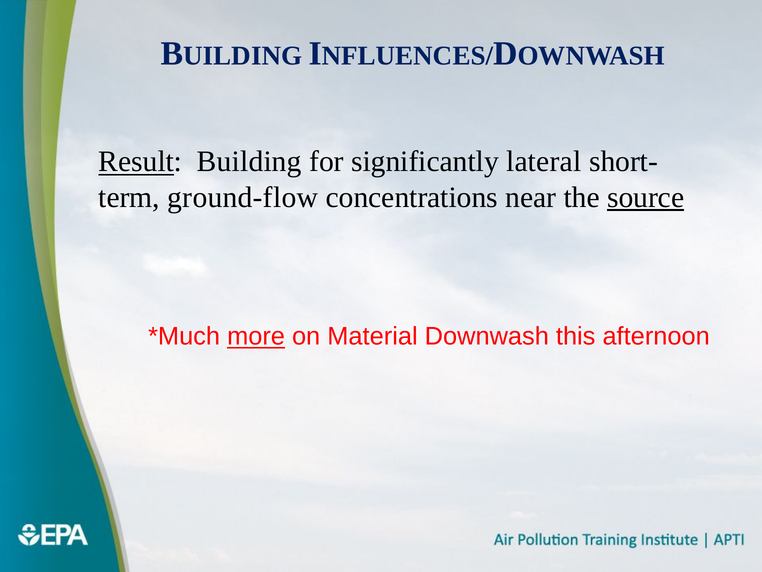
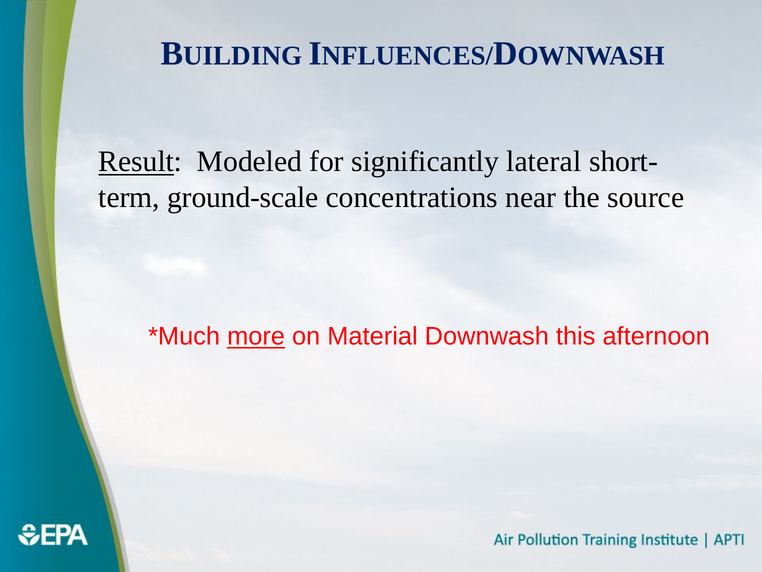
Building: Building -> Modeled (249, 162)
ground-flow: ground-flow -> ground-scale (243, 197)
source underline: present -> none (646, 197)
